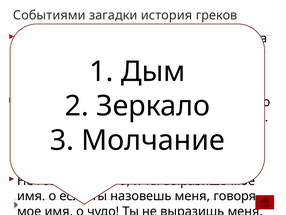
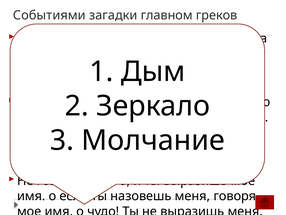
история: история -> главном (167, 15)
